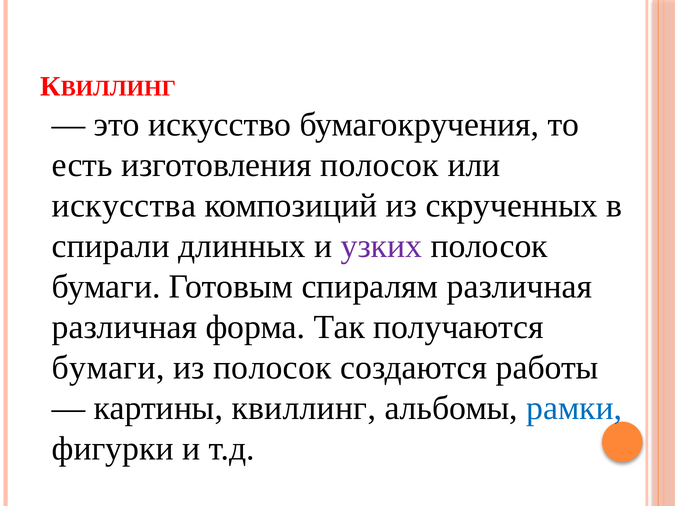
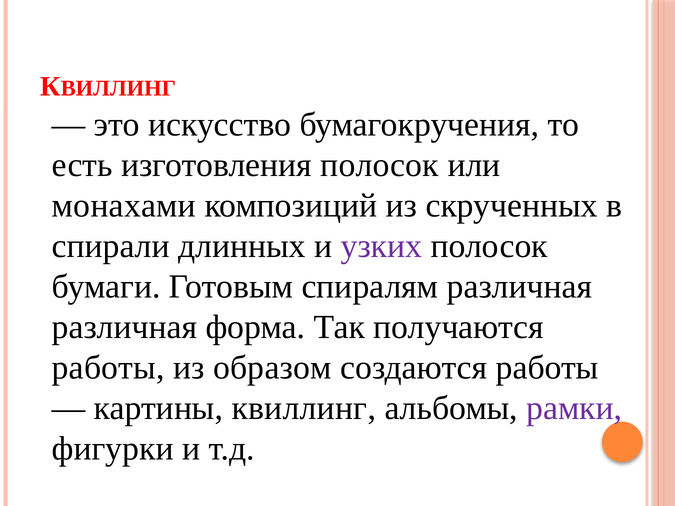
искусства: искусства -> монахами (124, 206)
бумаги: бумаги -> работы (108, 368)
из полосок: полосок -> образом (272, 368)
рамки colour: blue -> purple (574, 408)
